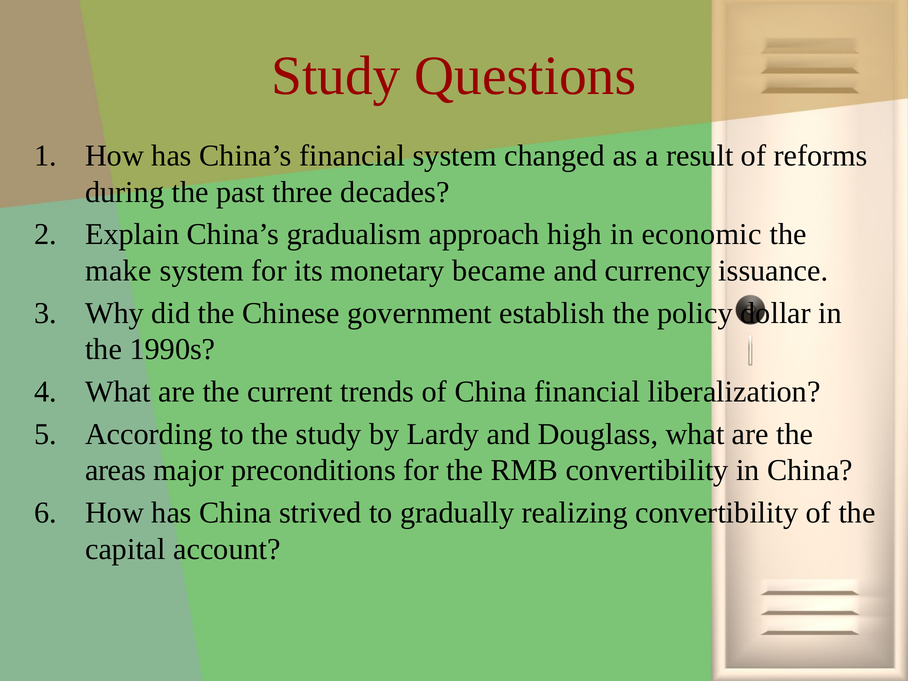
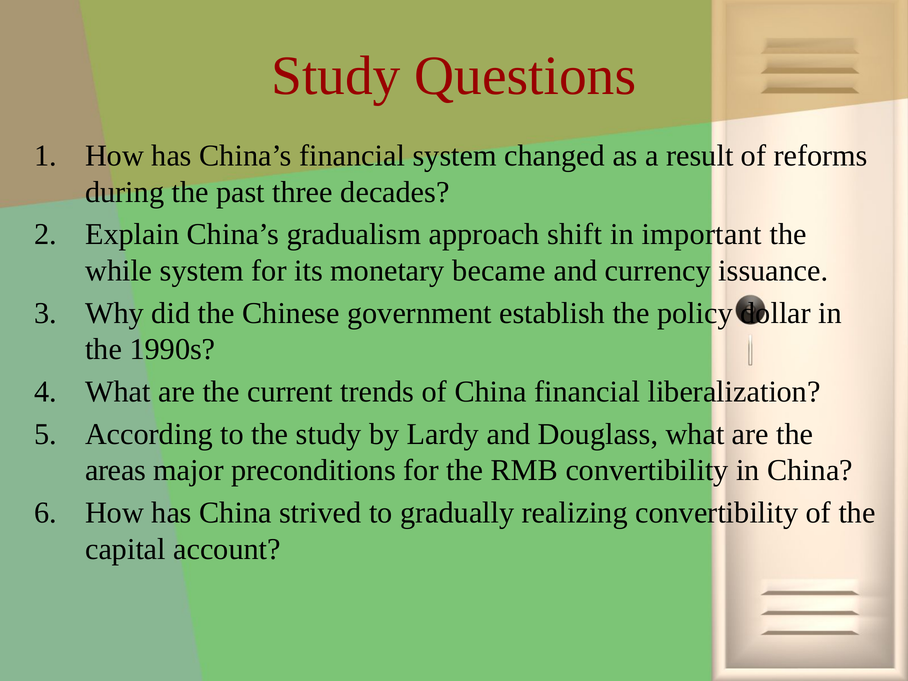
high: high -> shift (575, 234)
economic: economic -> important (702, 234)
make: make -> while (119, 271)
